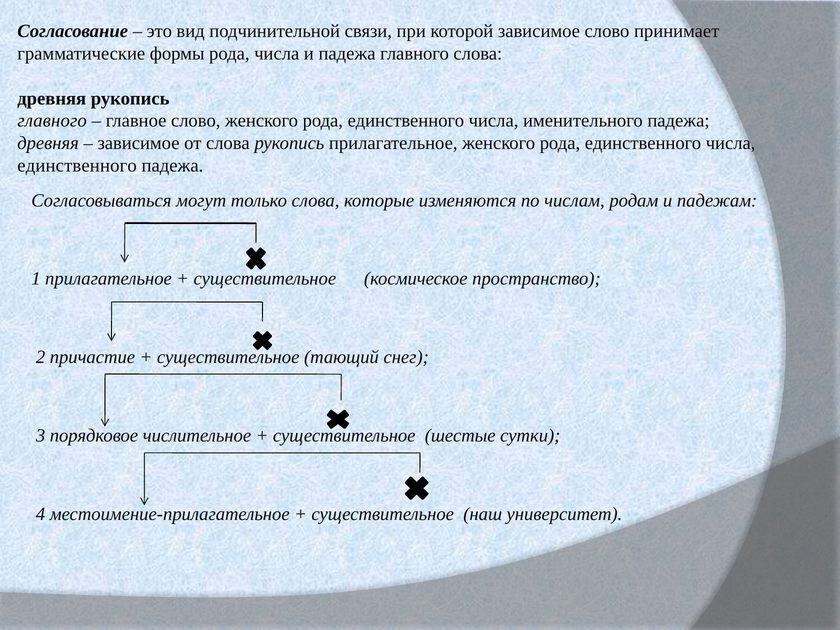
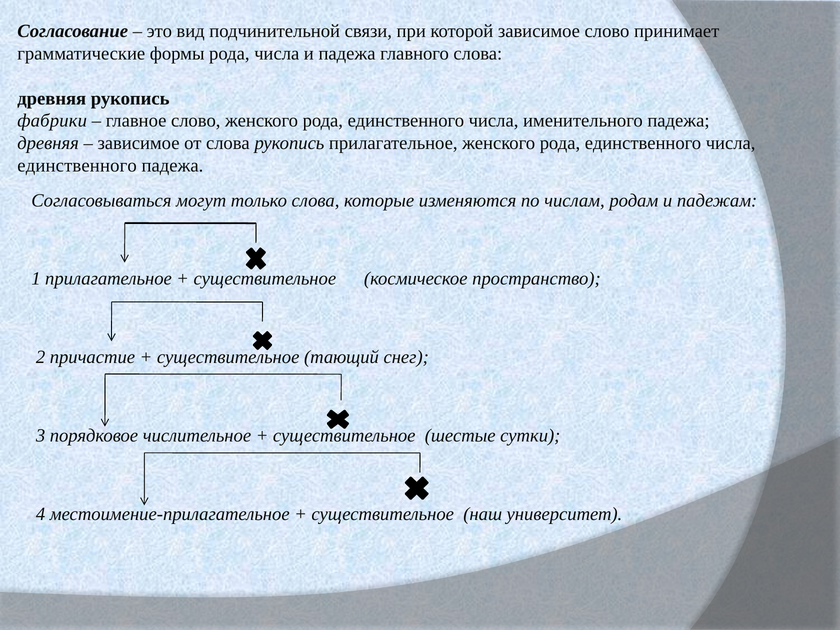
главного: главного -> фабрики (52, 121)
